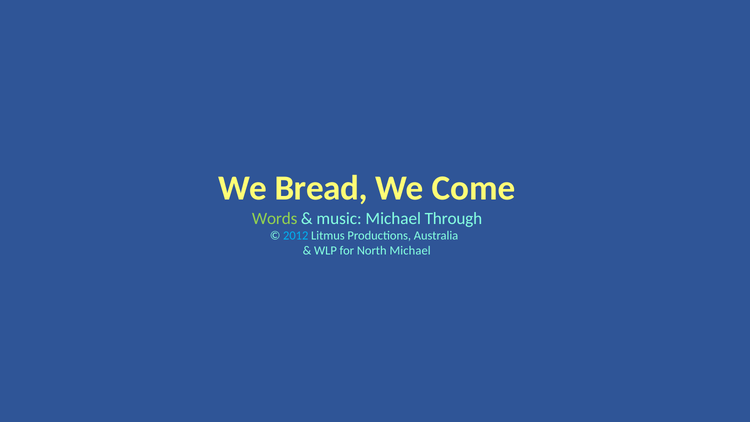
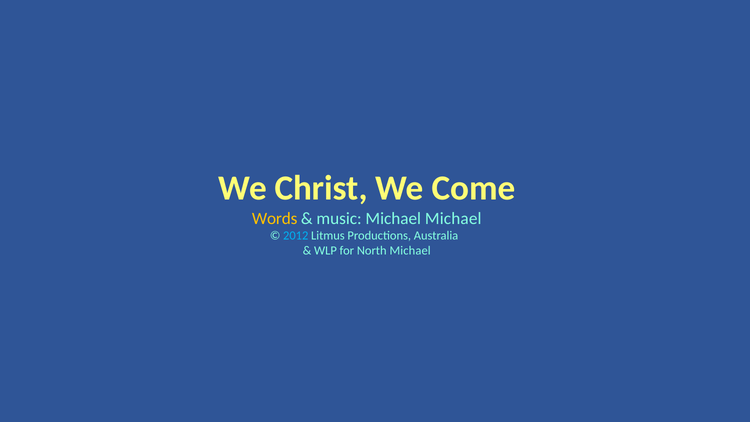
Bread: Bread -> Christ (321, 188)
Words colour: light green -> yellow (275, 218)
Michael Through: Through -> Michael (453, 218)
